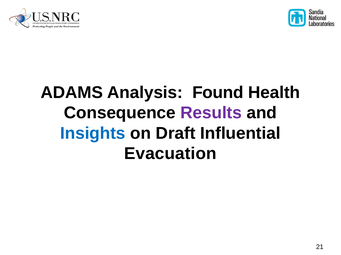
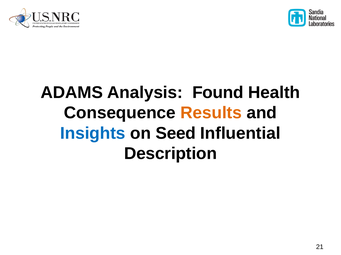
Results colour: purple -> orange (211, 113)
Draft: Draft -> Seed (176, 134)
Evacuation: Evacuation -> Description (170, 154)
